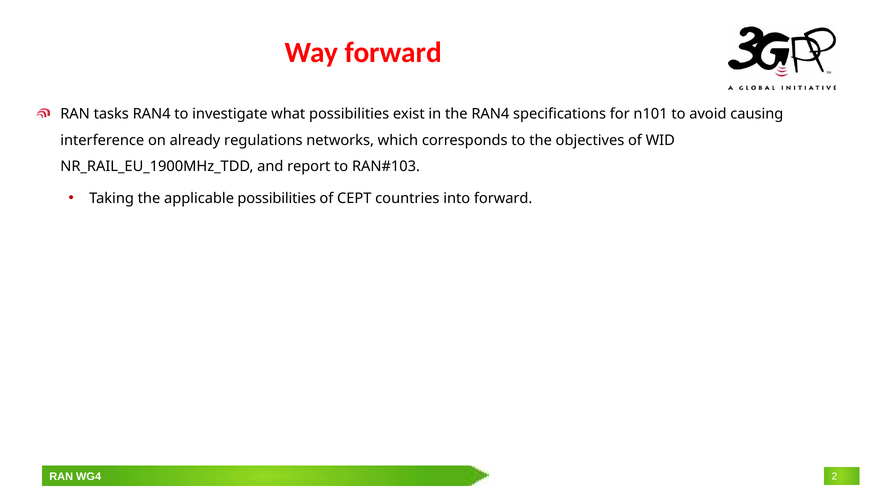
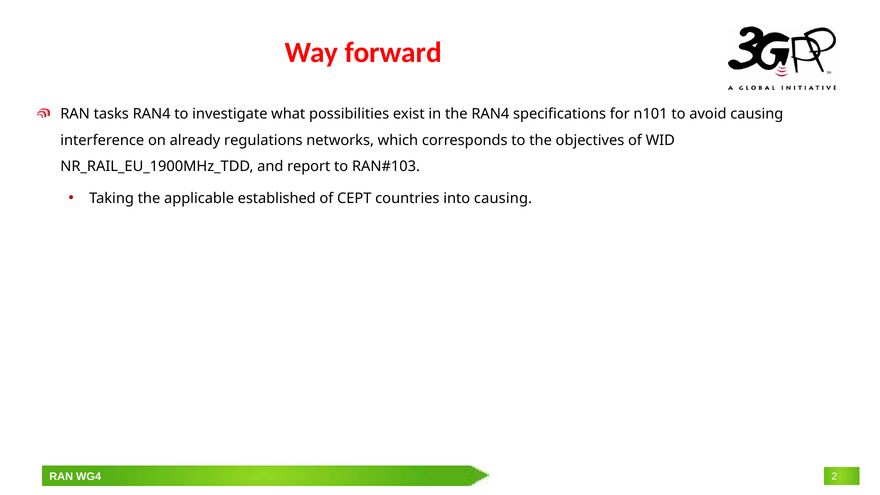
applicable possibilities: possibilities -> established (277, 198)
into forward: forward -> causing (503, 198)
